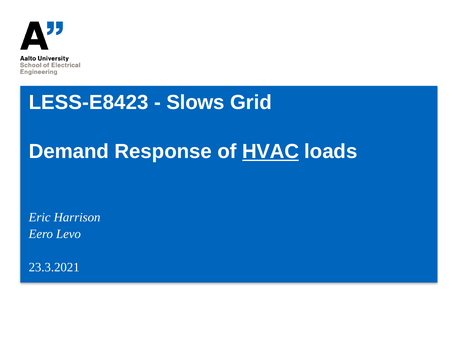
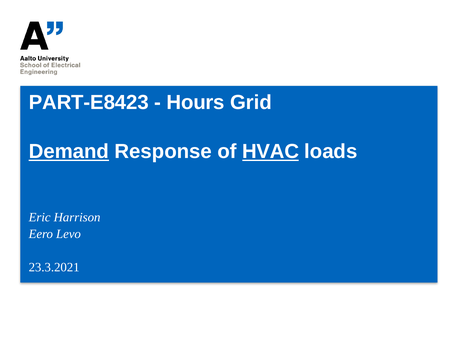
LESS-E8423: LESS-E8423 -> PART-E8423 (89, 102)
Slows: Slows -> Hours (196, 102)
Demand underline: none -> present (69, 151)
